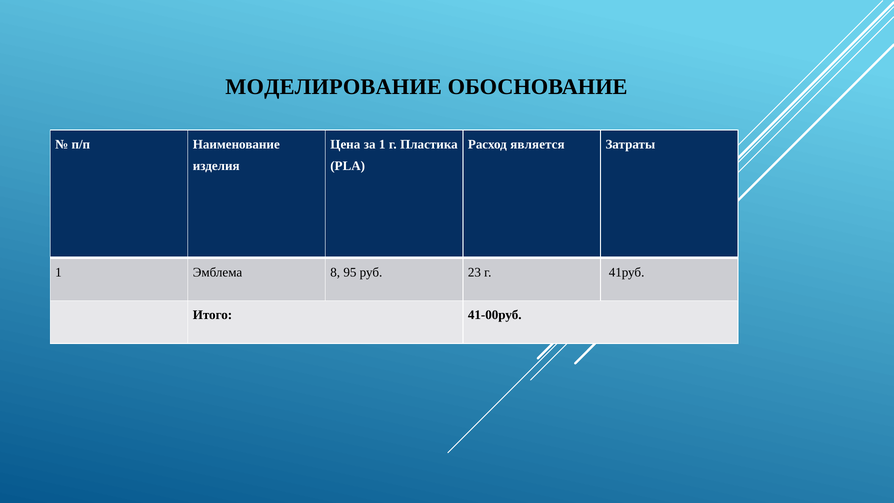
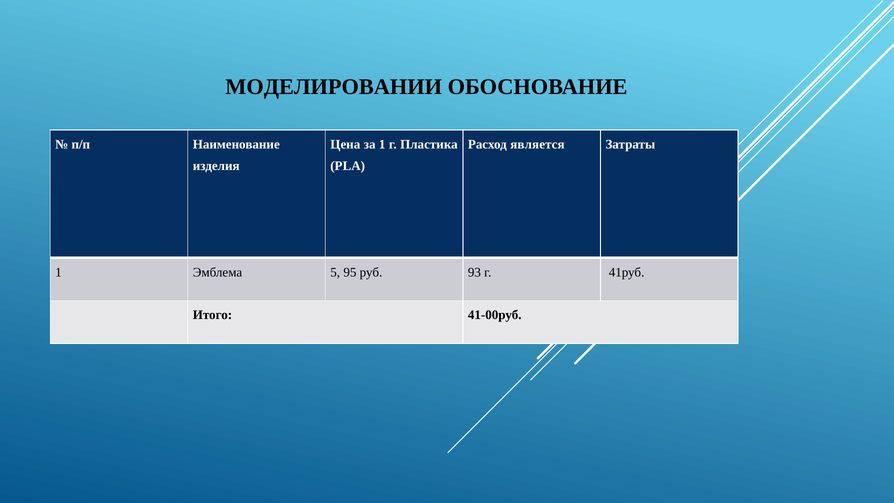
МОДЕЛИРОВАНИЕ: МОДЕЛИРОВАНИЕ -> МОДЕЛИРОВАНИИ (334, 87)
8: 8 -> 5 (335, 272)
23: 23 -> 93 (474, 272)
